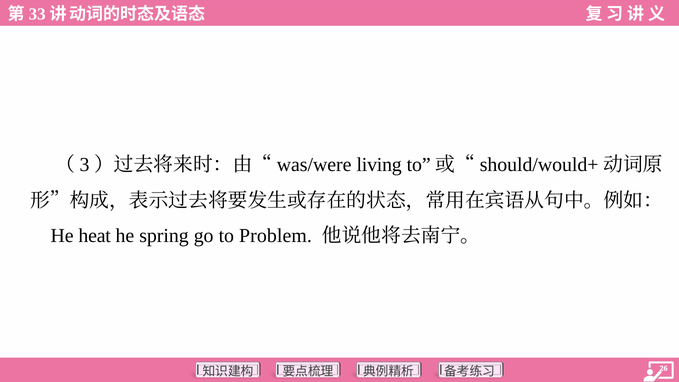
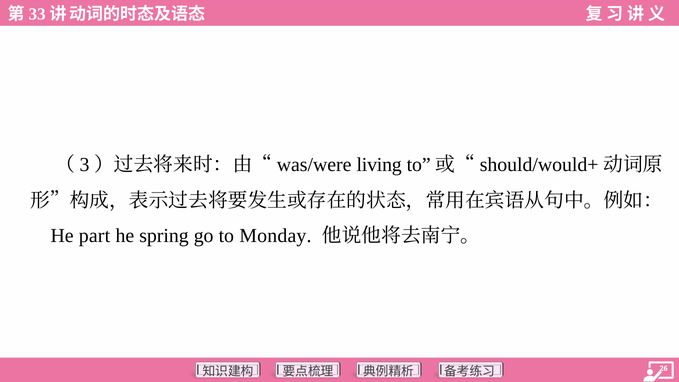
heat: heat -> part (94, 235)
Problem: Problem -> Monday (275, 235)
